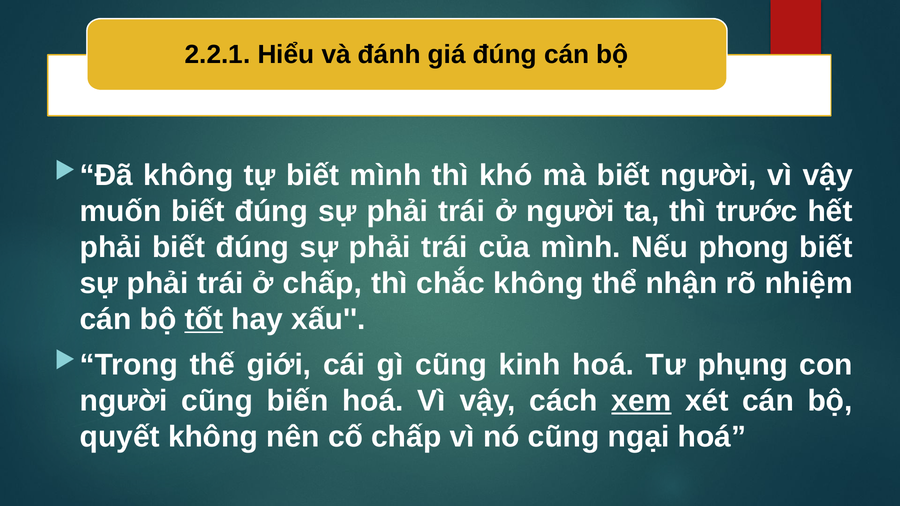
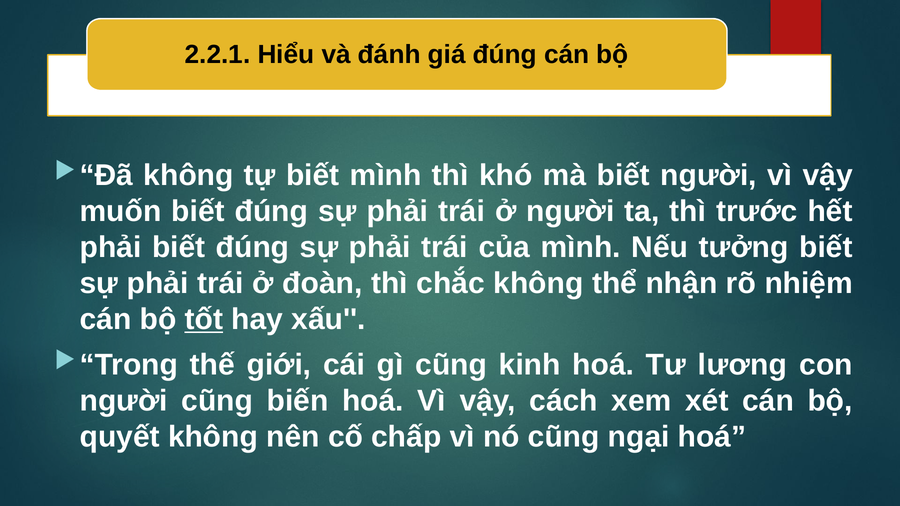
phong: phong -> tưởng (744, 247)
ở chấp: chấp -> đoàn (322, 283)
phụng: phụng -> lương (743, 365)
xem underline: present -> none (641, 401)
